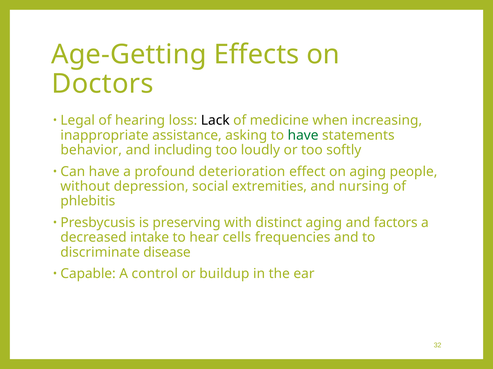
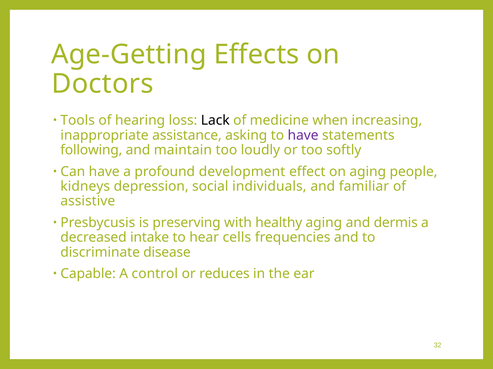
Legal: Legal -> Tools (78, 121)
have colour: green -> purple (303, 135)
behavior: behavior -> following (91, 150)
including: including -> maintain (183, 150)
deterioration: deterioration -> development (242, 172)
without: without -> kidneys (85, 187)
extremities: extremities -> individuals (269, 187)
nursing: nursing -> familiar (364, 187)
phlebitis: phlebitis -> assistive (88, 202)
distinct: distinct -> healthy (279, 223)
factors: factors -> dermis (396, 223)
buildup: buildup -> reduces (224, 274)
